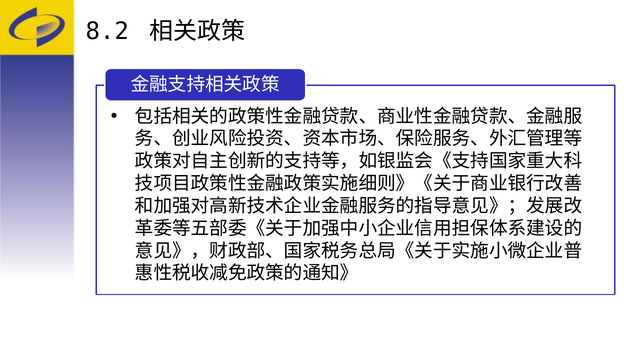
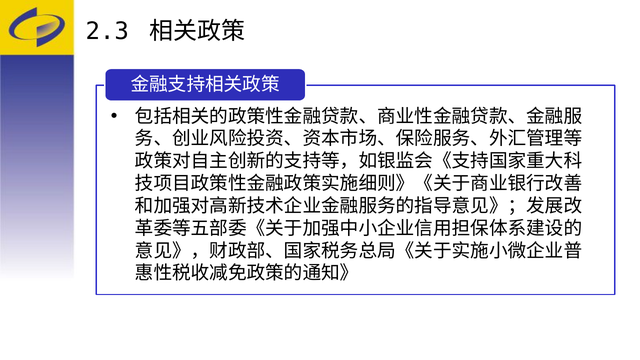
8.2: 8.2 -> 2.3 (107, 31)
